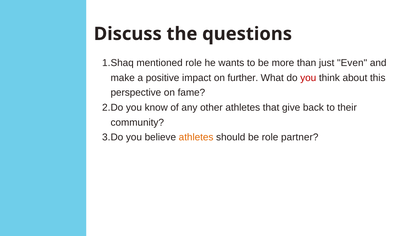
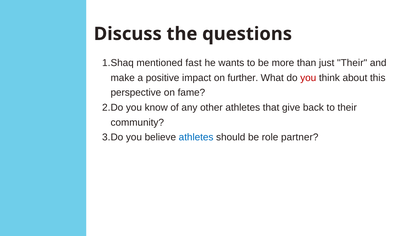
mentioned role: role -> fast (194, 63)
just Even: Even -> Their (352, 63)
athletes colour: orange -> blue (196, 137)
